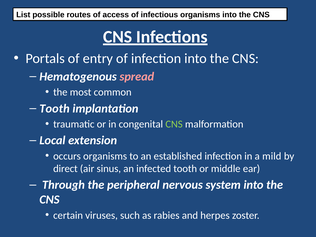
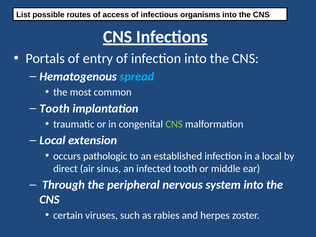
spread colour: pink -> light blue (137, 77)
occurs organisms: organisms -> pathologic (105, 156)
a mild: mild -> local (272, 156)
